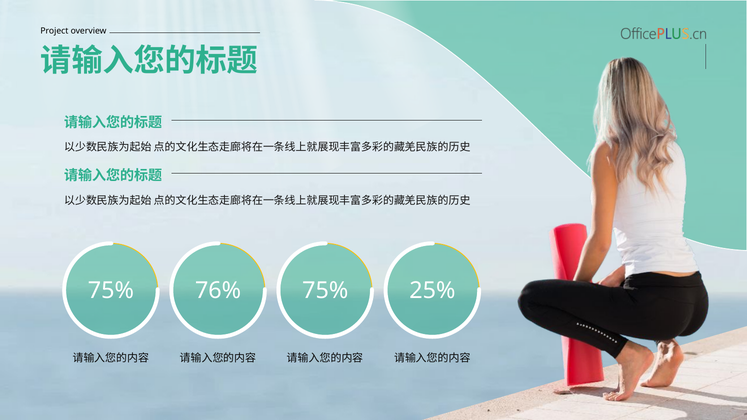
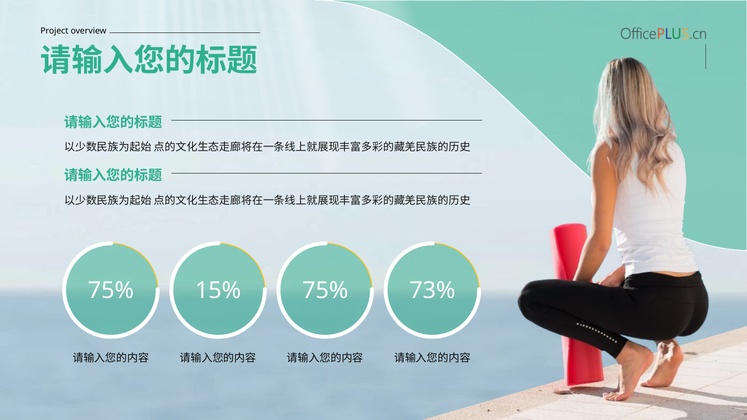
76%: 76% -> 15% (218, 290)
25%: 25% -> 73% (432, 290)
